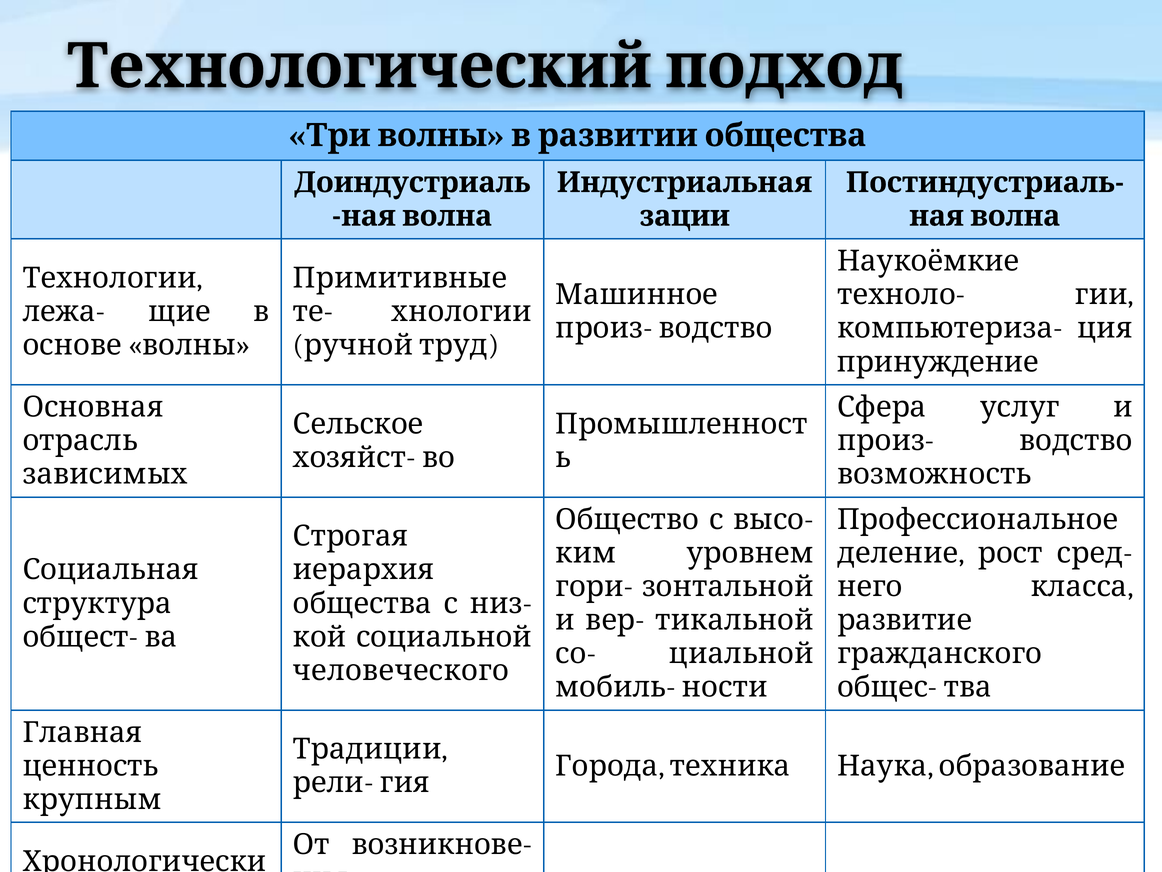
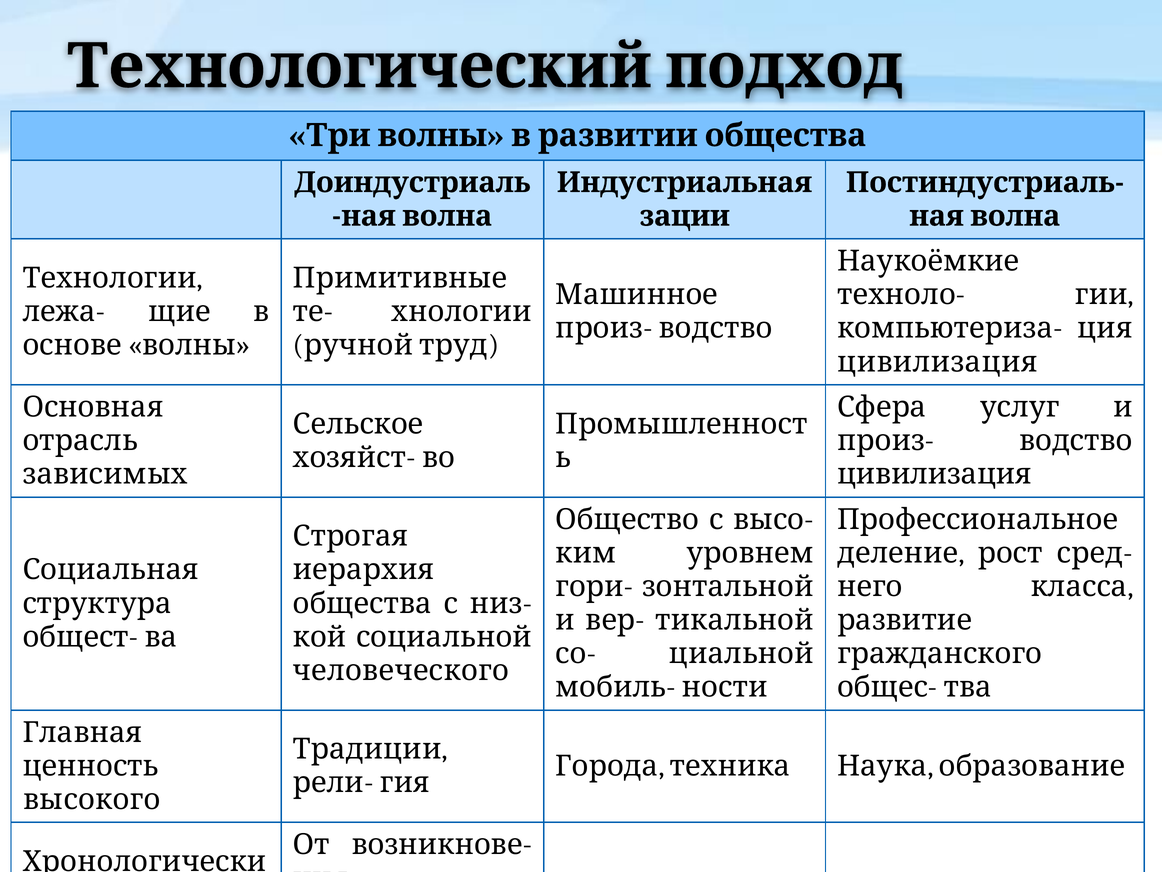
принуждение: принуждение -> цивилизация (937, 362)
возможность: возможность -> цивилизация (934, 474)
крупным: крупным -> высокого (92, 799)
